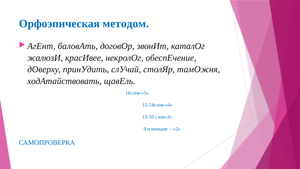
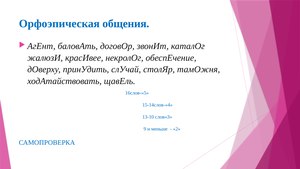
методом: методом -> общения (126, 24)
